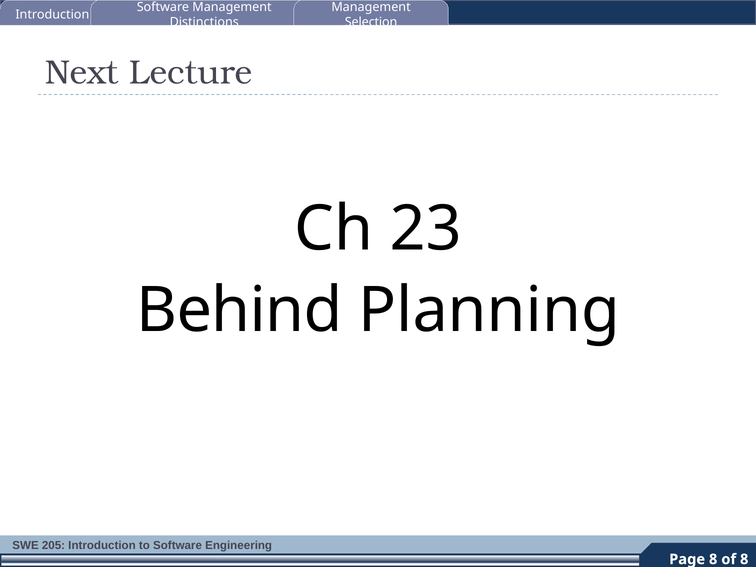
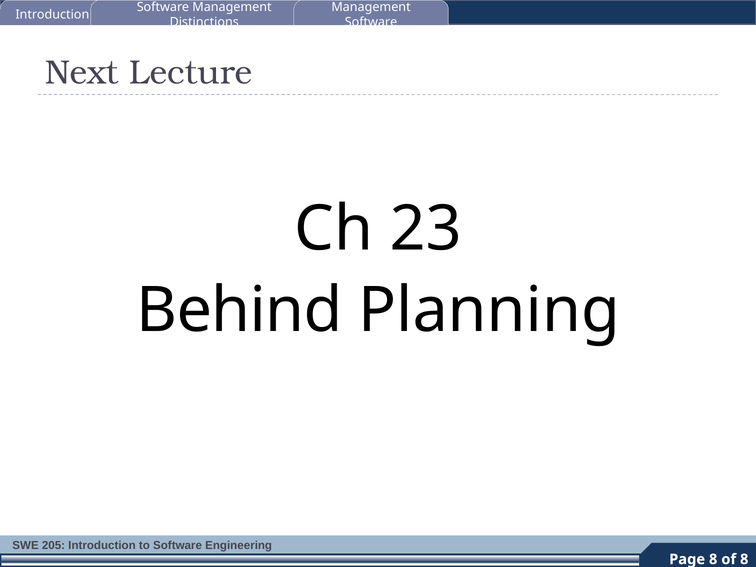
Selection: Selection -> Software (371, 22)
